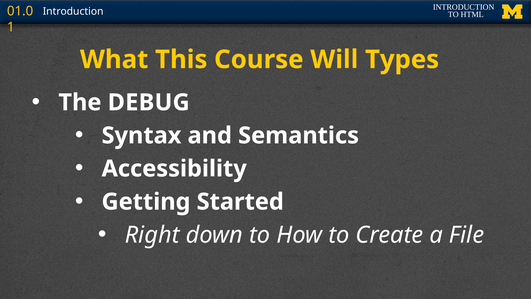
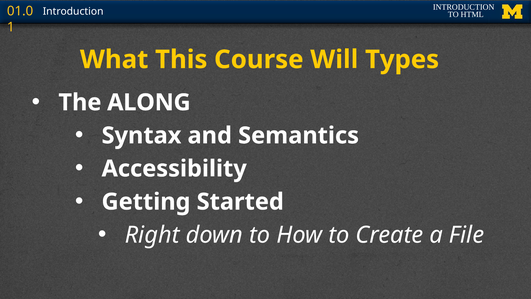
DEBUG: DEBUG -> ALONG (149, 102)
